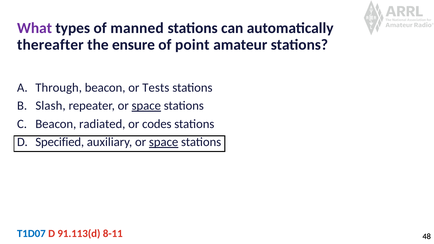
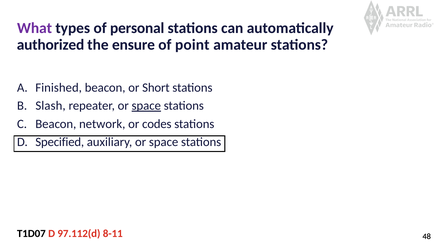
manned: manned -> personal (137, 28)
thereafter: thereafter -> authorized (51, 45)
Through: Through -> Finished (59, 88)
Tests: Tests -> Short (156, 88)
radiated: radiated -> network (102, 124)
space underline: present -> none (164, 142)
T1D07 colour: blue -> black (31, 234)
91.113(d: 91.113(d -> 97.112(d (79, 234)
